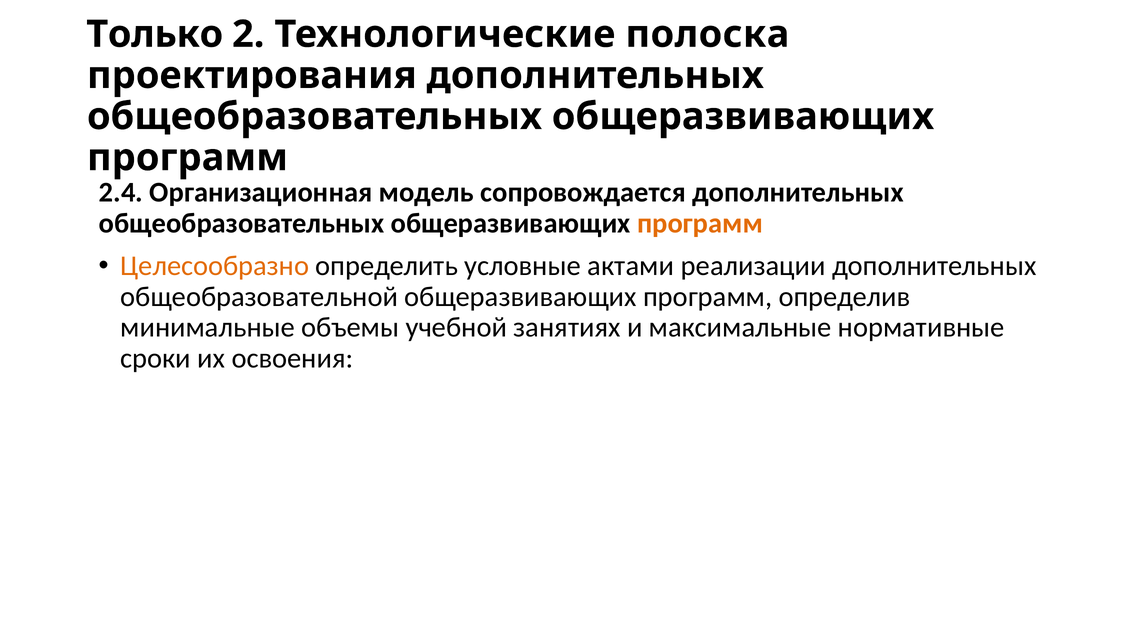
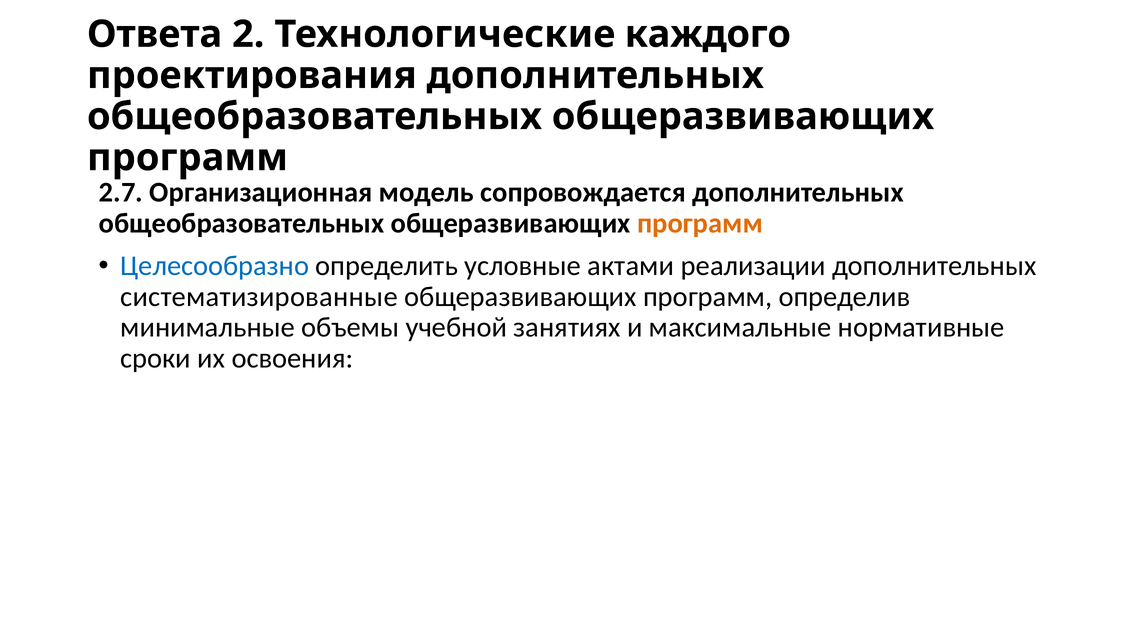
Только: Только -> Ответа (155, 34)
полоска: полоска -> каждого (708, 34)
2.4: 2.4 -> 2.7 (121, 192)
Целесообразно colour: orange -> blue (215, 266)
общеобразовательной: общеобразовательной -> систематизированные (259, 296)
